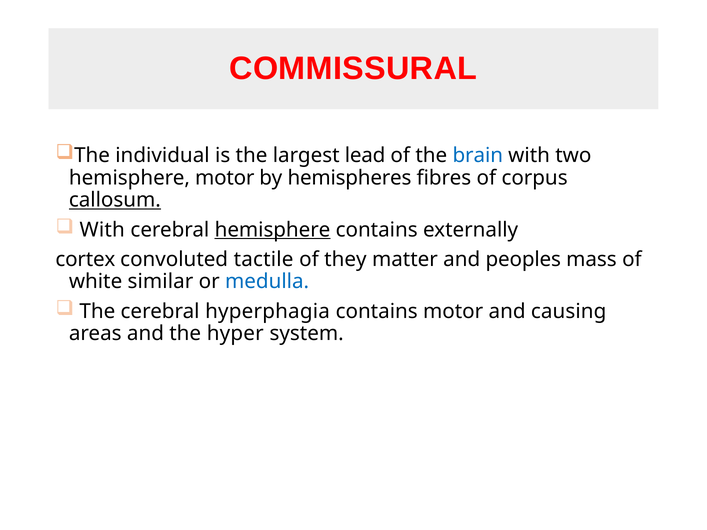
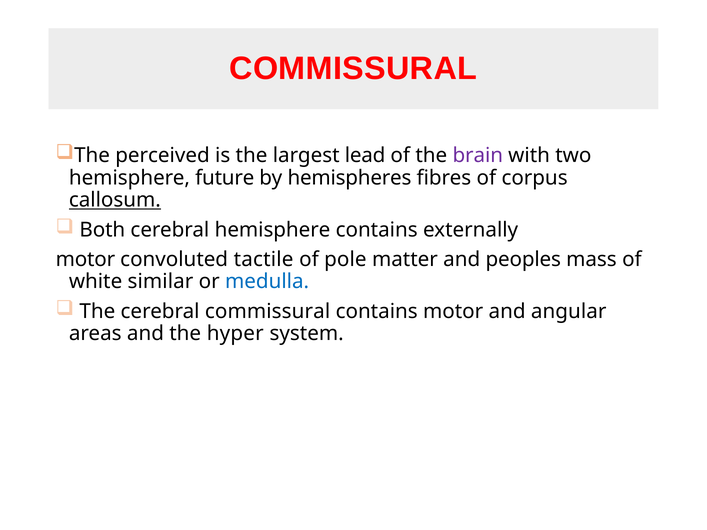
individual: individual -> perceived (162, 156)
brain colour: blue -> purple (478, 156)
hemisphere motor: motor -> future (225, 178)
With: With -> Both (102, 230)
hemisphere underline: present -> none (273, 230)
cortex: cortex -> motor (85, 260)
they: they -> pole (345, 260)
cerebral hyperphagia: hyperphagia -> commissural (268, 311)
causing: causing -> angular (569, 311)
